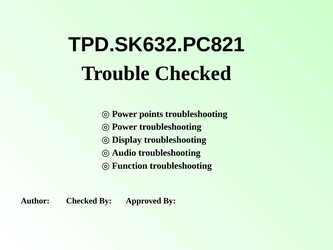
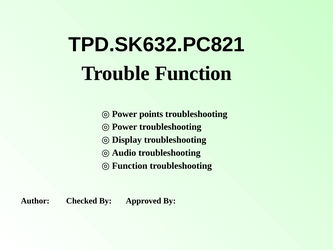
Trouble Checked: Checked -> Function (193, 73)
